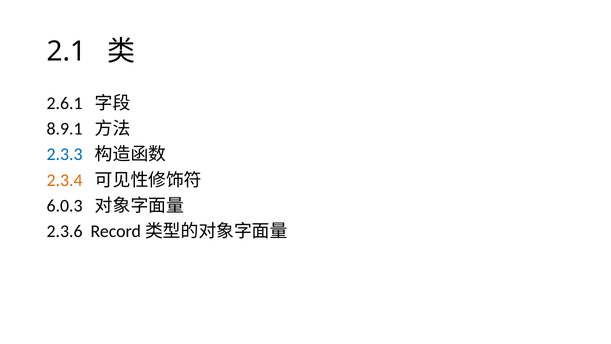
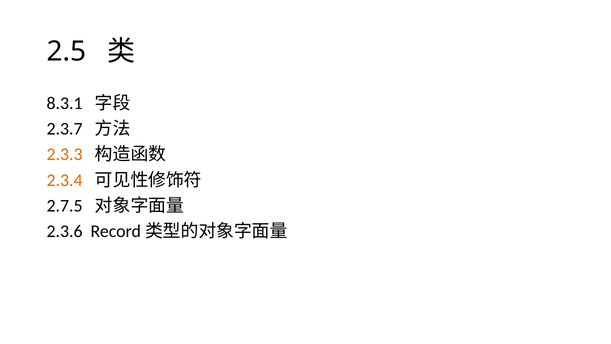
2.1: 2.1 -> 2.5 (66, 51)
2.6.1: 2.6.1 -> 8.3.1 (65, 103)
8.9.1: 8.9.1 -> 2.3.7 (65, 129)
2.3.3 colour: blue -> orange (65, 154)
6.0.3: 6.0.3 -> 2.7.5 (65, 206)
